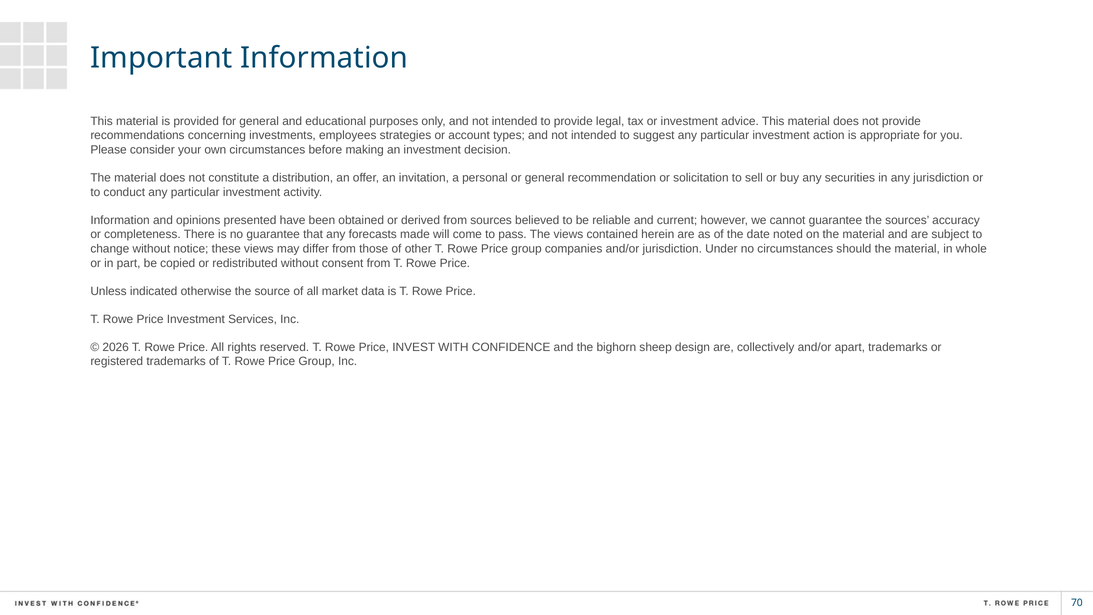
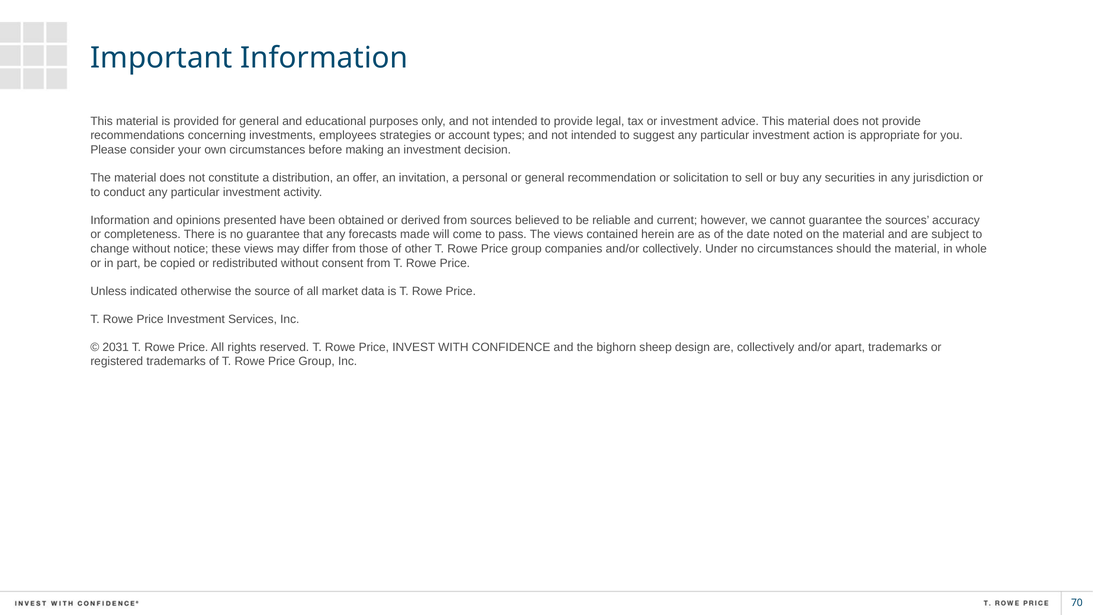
and/or jurisdiction: jurisdiction -> collectively (672, 249)
2026: 2026 -> 2031 (116, 347)
